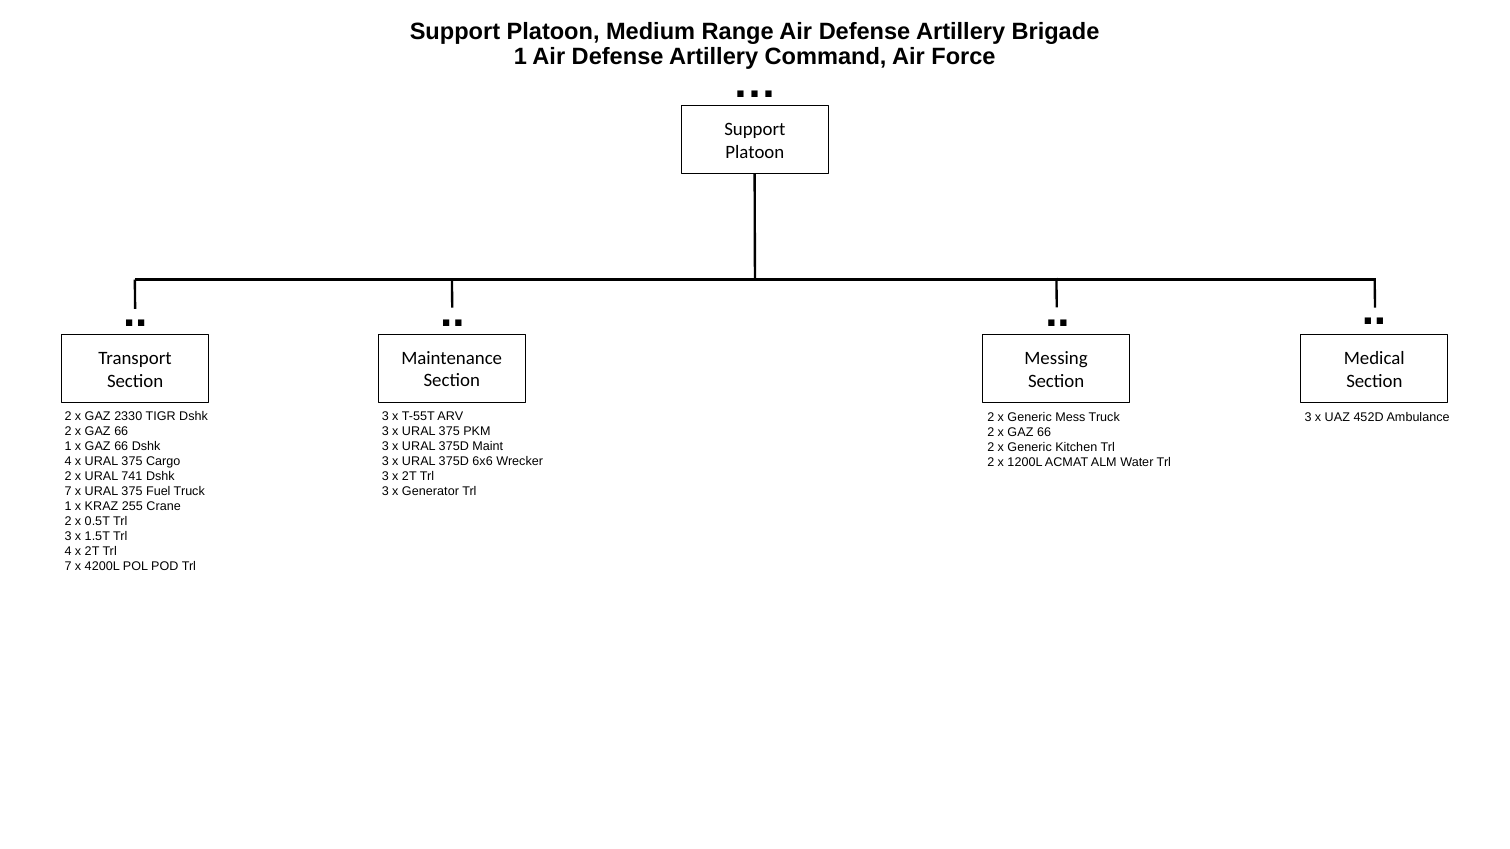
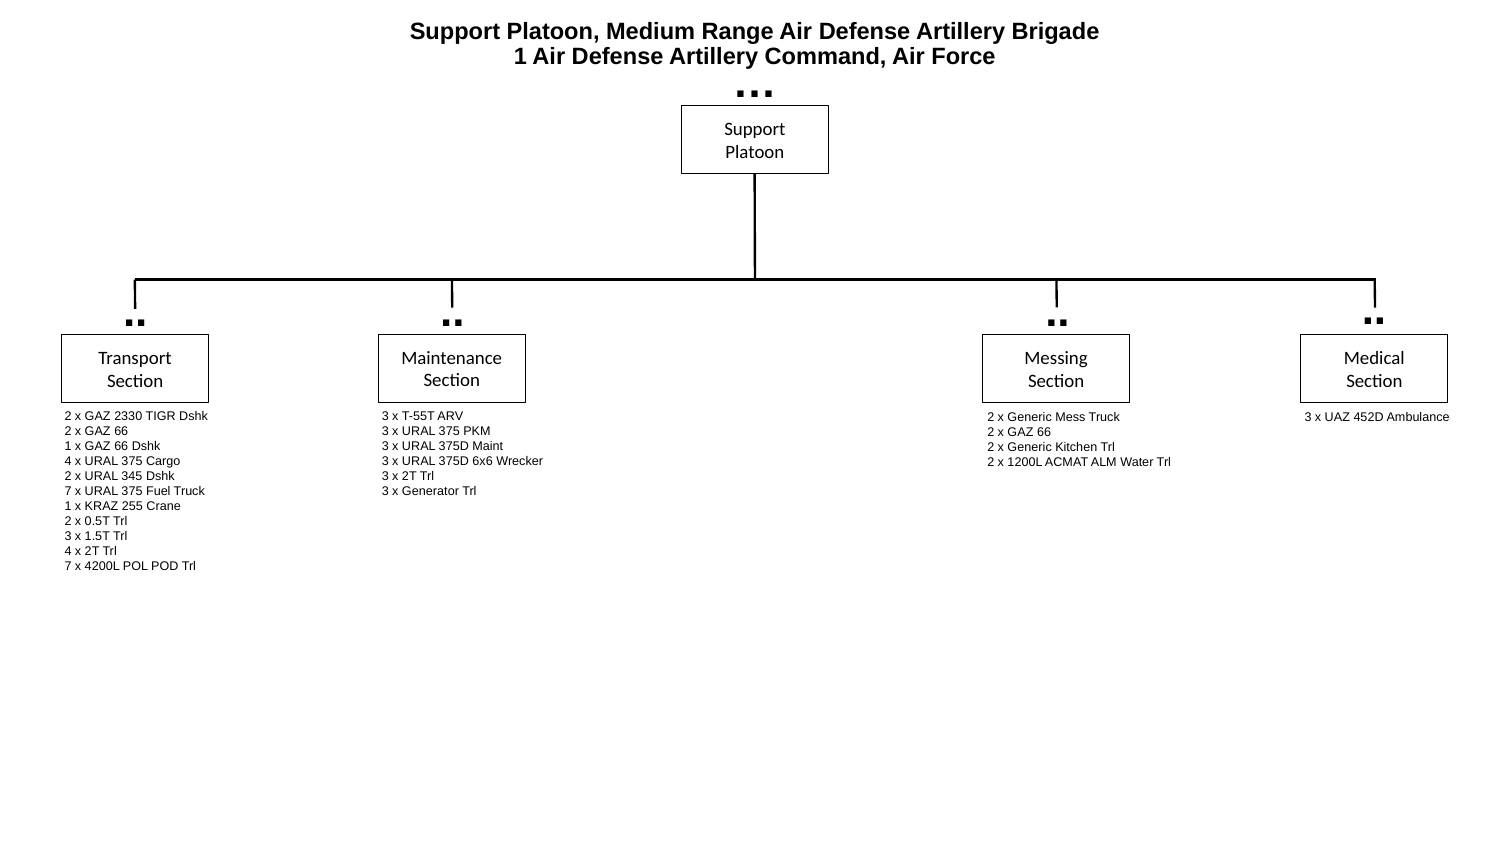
741: 741 -> 345 (132, 477)
